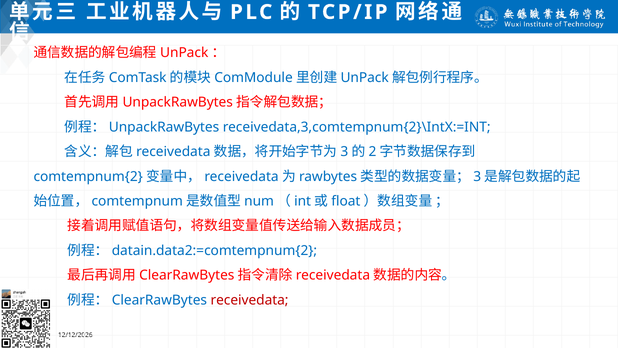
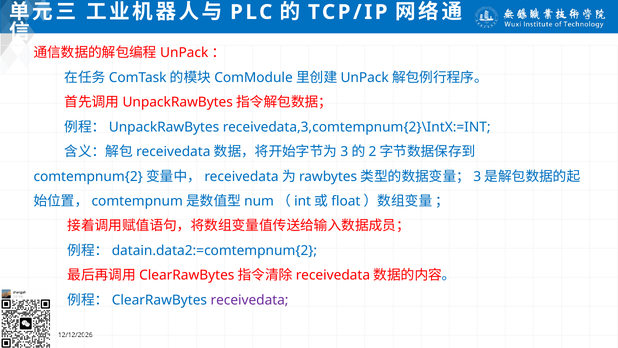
receivedata colour: red -> purple (250, 300)
